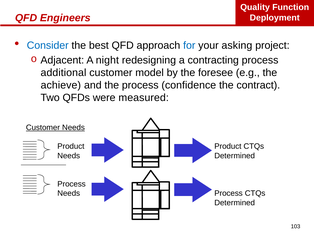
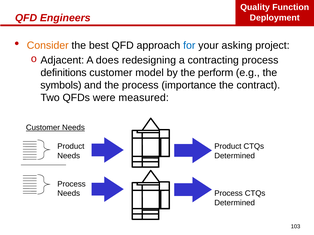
Consider colour: blue -> orange (48, 46)
night: night -> does (107, 60)
additional: additional -> definitions (64, 73)
foresee: foresee -> perform (216, 73)
achieve: achieve -> symbols (61, 85)
confidence: confidence -> importance (189, 85)
